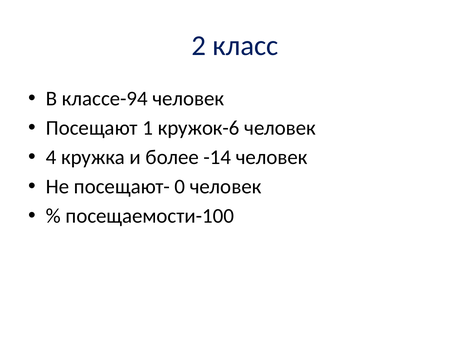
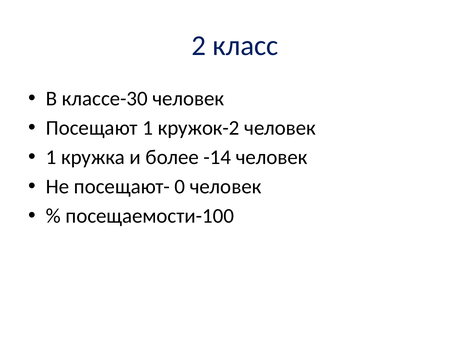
классе-94: классе-94 -> классе-30 (105, 99)
кружок-6: кружок-6 -> кружок-2 (199, 128)
4: 4 -> 1 (51, 157)
